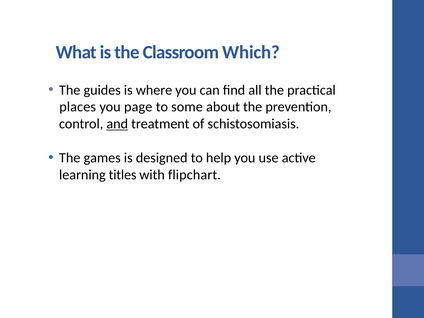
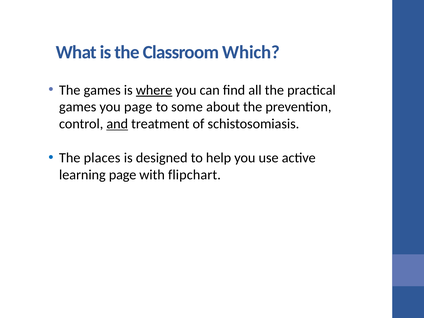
The guides: guides -> games (102, 90)
where underline: none -> present (154, 90)
places: places -> games (78, 107)
games: games -> places (102, 158)
learning titles: titles -> page (123, 175)
